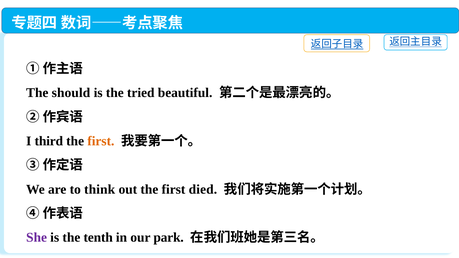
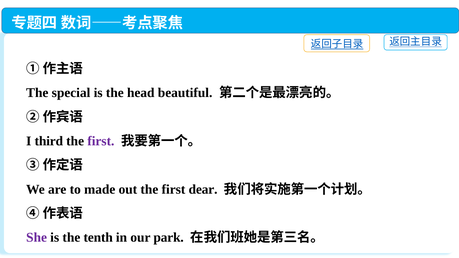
should: should -> special (71, 93)
tried: tried -> head (141, 93)
first colour: orange -> purple (101, 141)
think: think -> made (100, 189)
died: died -> dear (203, 189)
